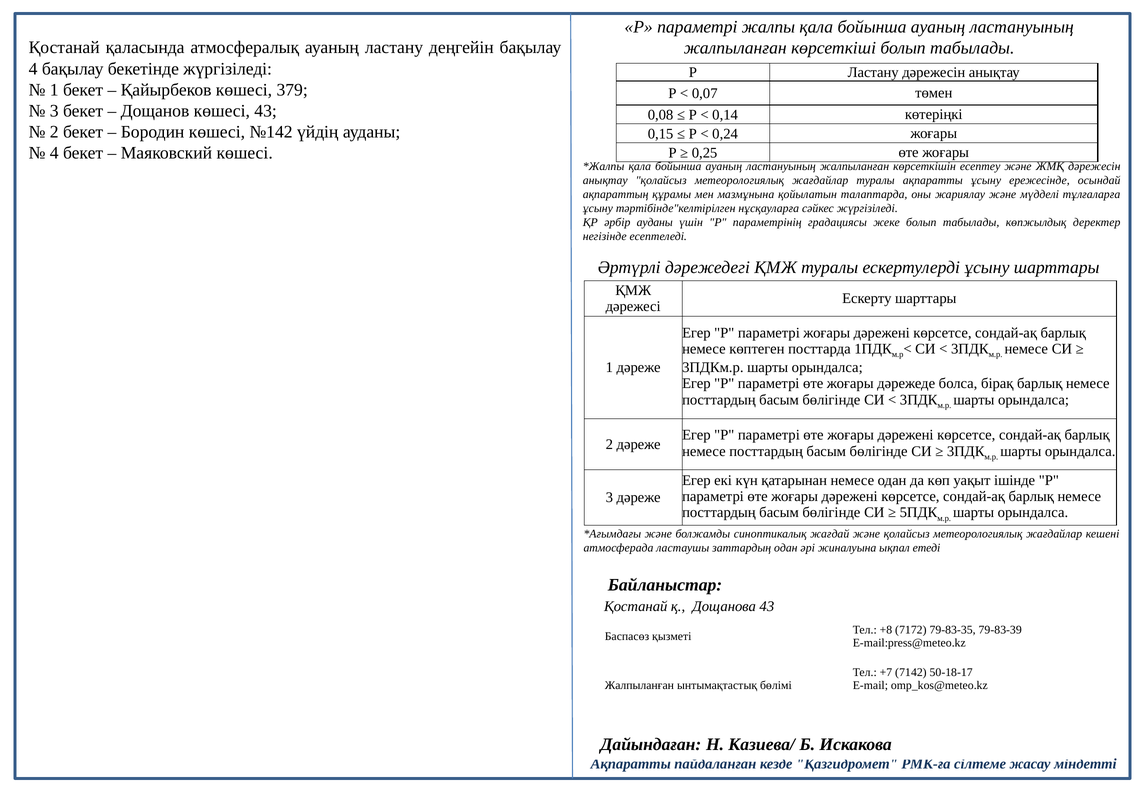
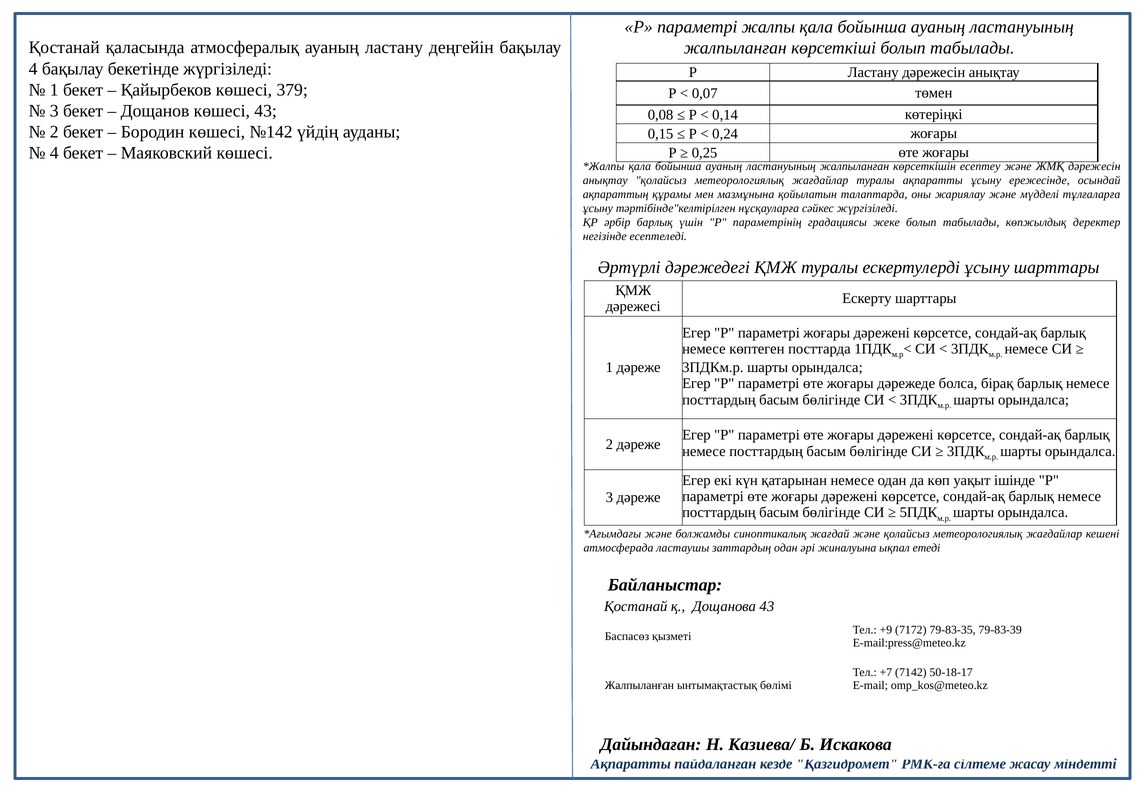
әрбір ауданы: ауданы -> барлық (655, 223)
+8: +8 -> +9 (886, 630)
